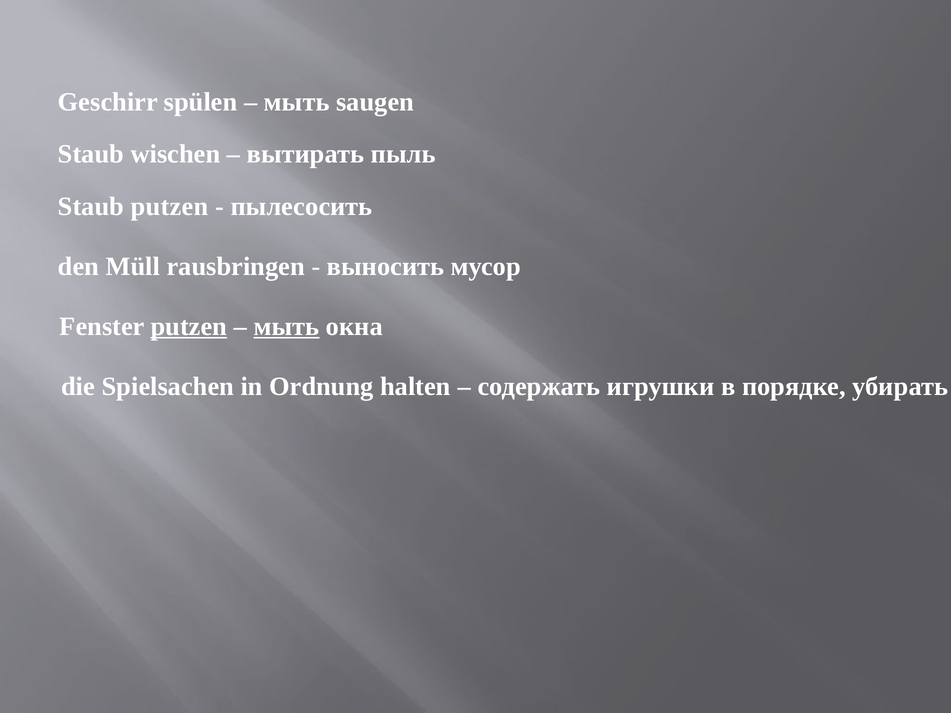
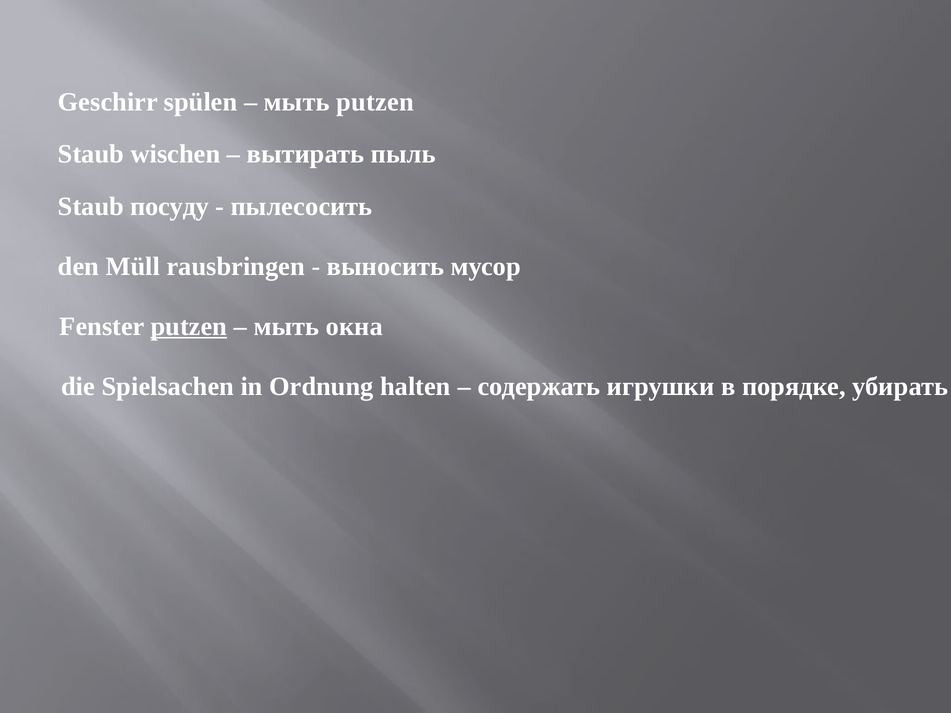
мыть saugen: saugen -> putzen (375, 102)
Staub putzen: putzen -> посуду (170, 207)
мыть underline: present -> none (286, 327)
